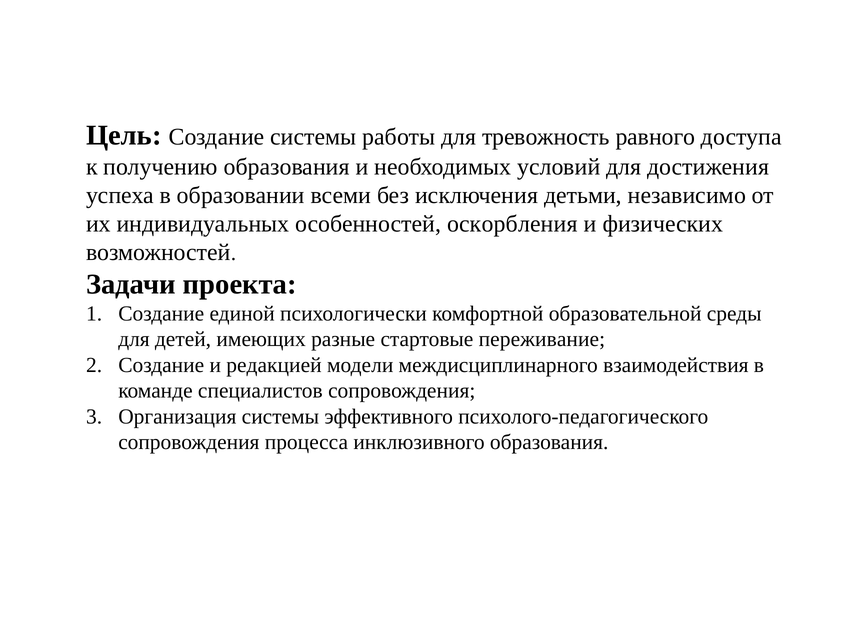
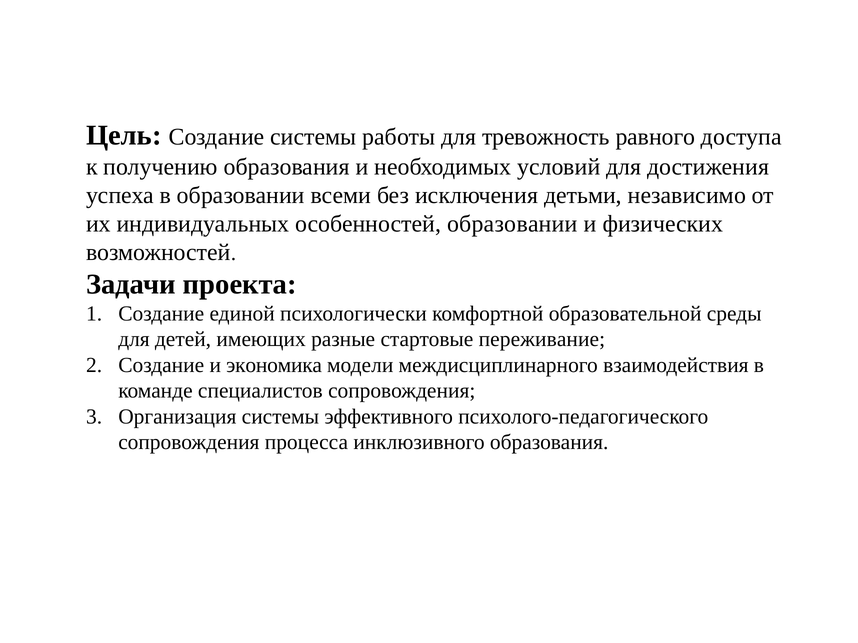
особенностей оскорбления: оскорбления -> образовании (512, 224)
редакцией: редакцией -> экономика (274, 365)
